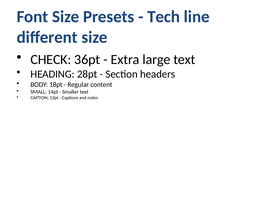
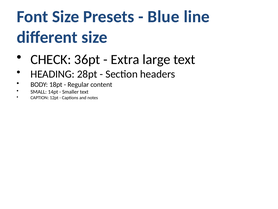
Tech: Tech -> Blue (163, 17)
